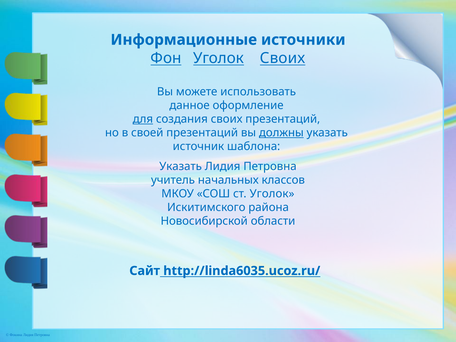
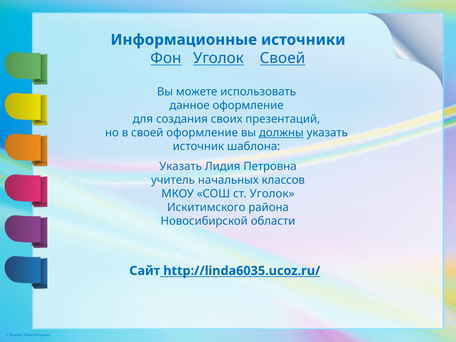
Уголок Своих: Своих -> Своей (283, 58)
для underline: present -> none (143, 119)
своей презентаций: презентаций -> оформление (202, 133)
